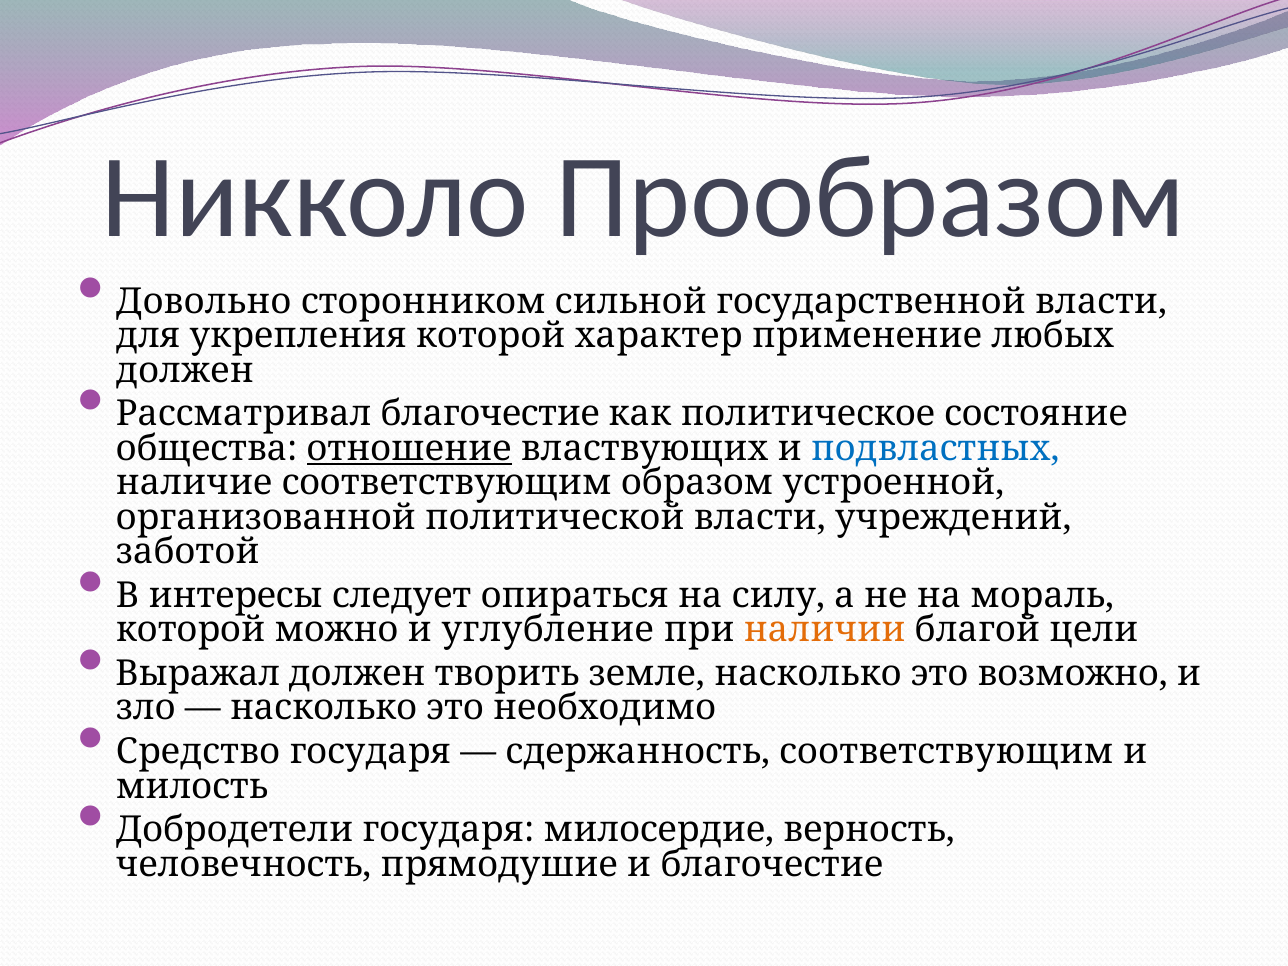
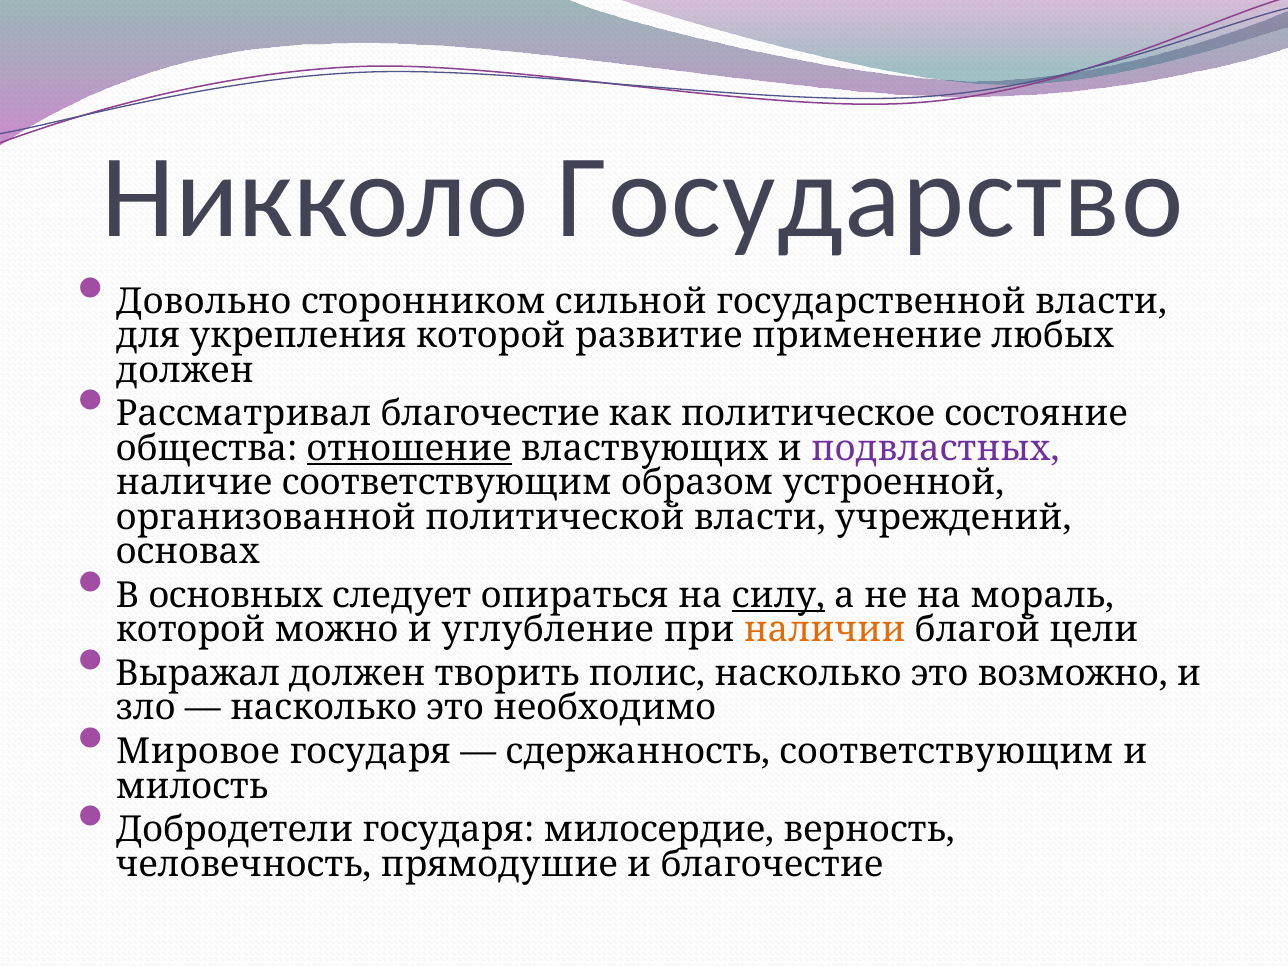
Прообразом: Прообразом -> Государство (870, 198)
характер: характер -> развитие (659, 336)
подвластных colour: blue -> purple (935, 449)
заботой: заботой -> основах (188, 552)
интересы: интересы -> основных (236, 595)
силу underline: none -> present (779, 595)
земле: земле -> полис (647, 674)
Средство: Средство -> Мировое (198, 752)
